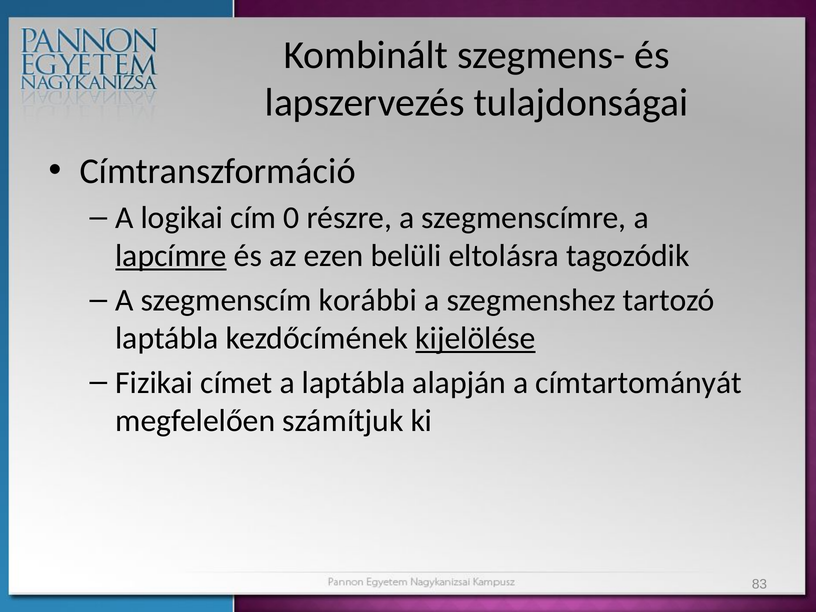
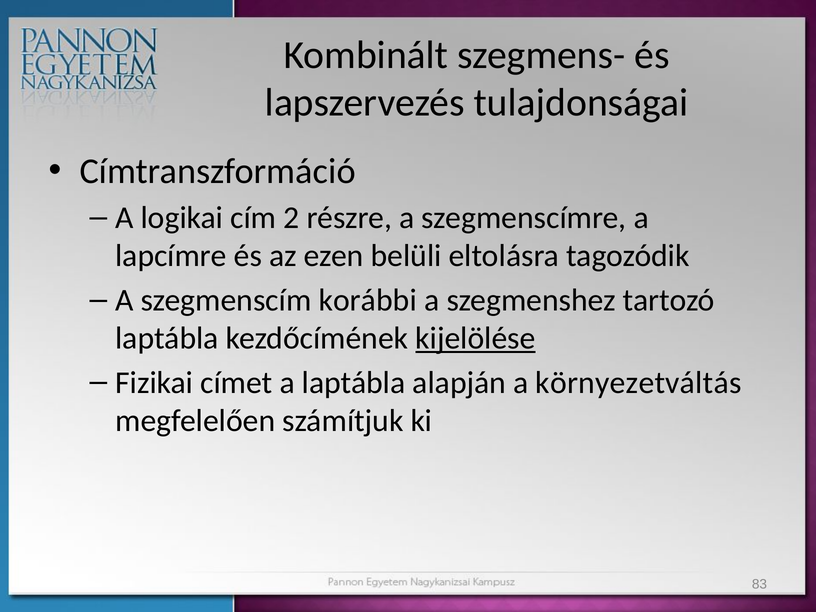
0: 0 -> 2 (291, 218)
lapcímre underline: present -> none (171, 256)
címtartományát: címtartományát -> környezetváltás (639, 383)
